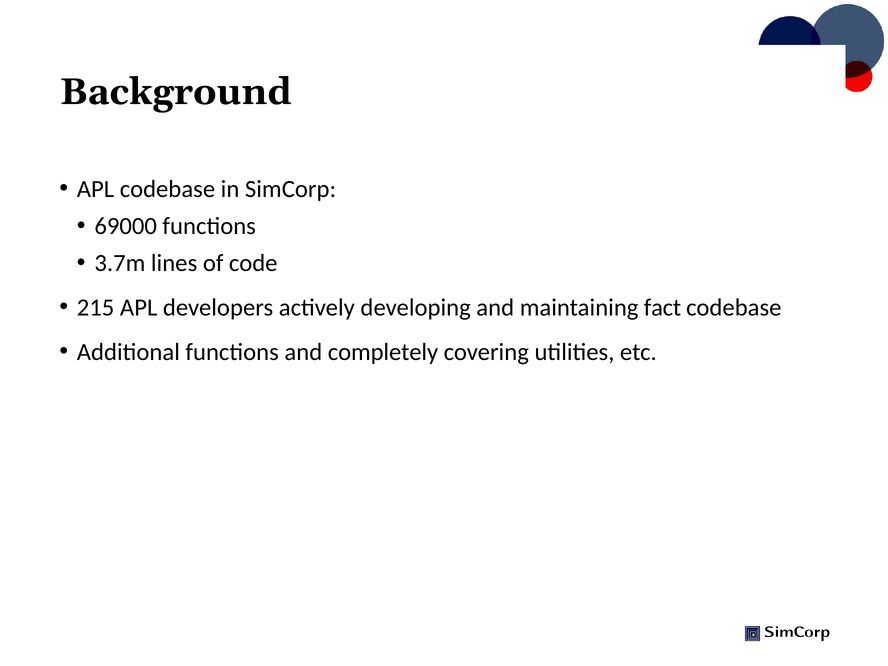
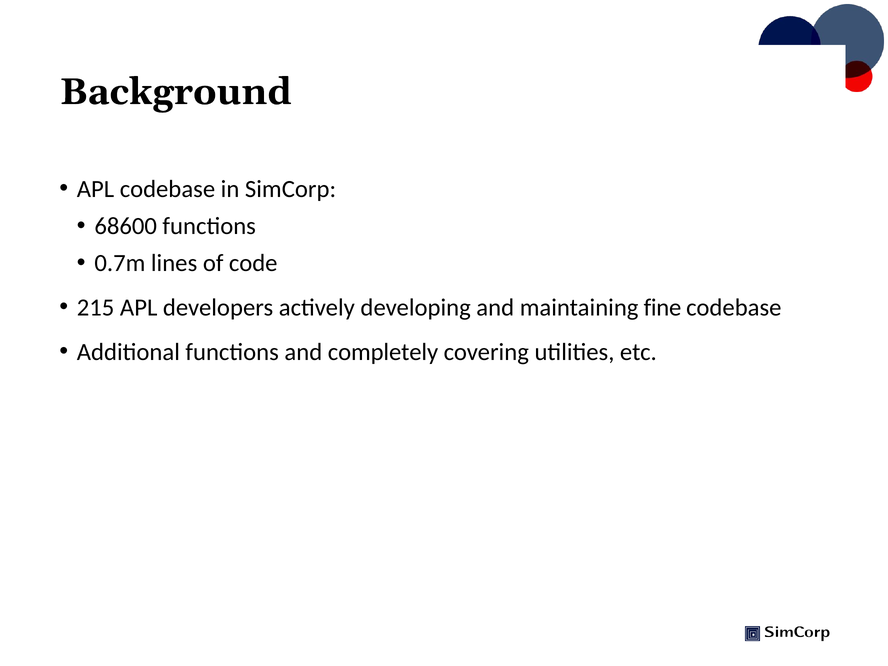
69000: 69000 -> 68600 (126, 226)
3.7m: 3.7m -> 0.7m (120, 263)
fact: fact -> fine (663, 308)
